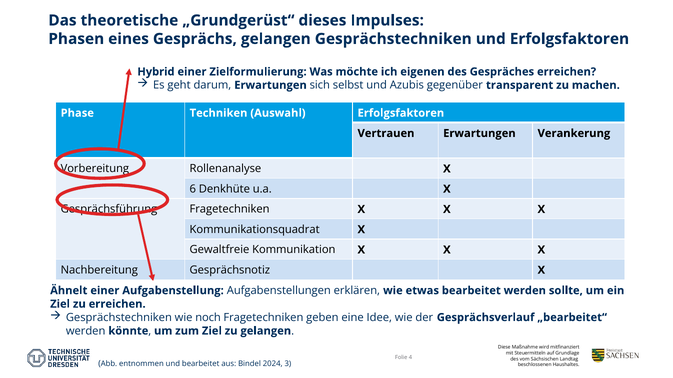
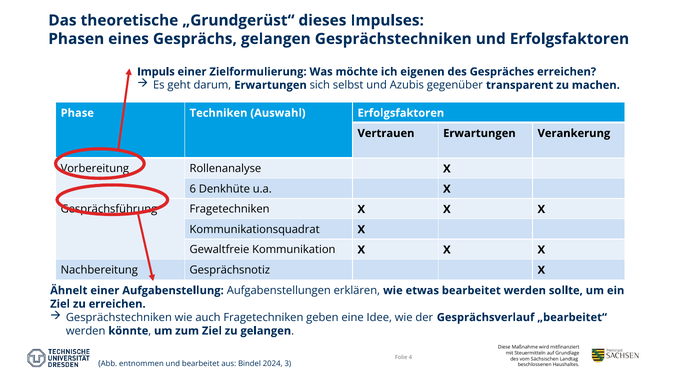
Hybrid: Hybrid -> Impuls (156, 72)
noch: noch -> auch (208, 318)
